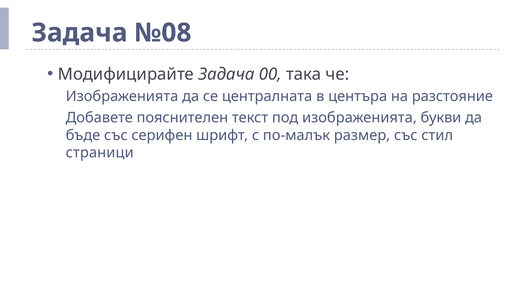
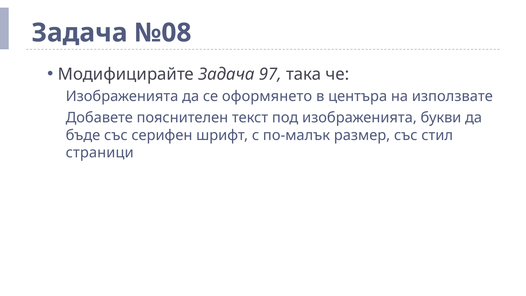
00: 00 -> 97 (270, 74)
централната: централната -> оформянето (267, 96)
разстояние: разстояние -> използвате (452, 96)
